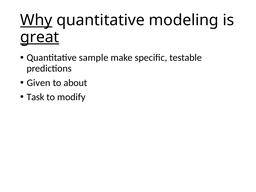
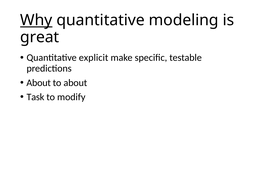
great underline: present -> none (40, 37)
sample: sample -> explicit (94, 58)
Given: Given -> About (39, 83)
